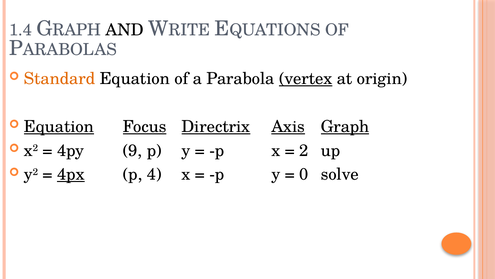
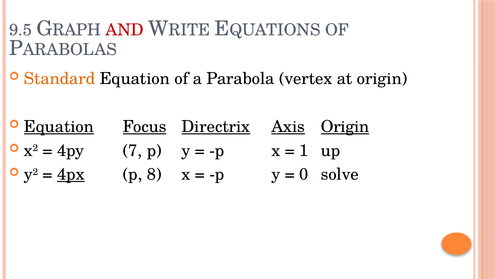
1.4: 1.4 -> 9.5 (20, 30)
AND colour: black -> red (125, 30)
vertex underline: present -> none (306, 78)
Axis Graph: Graph -> Origin (345, 126)
9: 9 -> 7 (132, 150)
2: 2 -> 1 (304, 150)
4: 4 -> 8 (154, 174)
